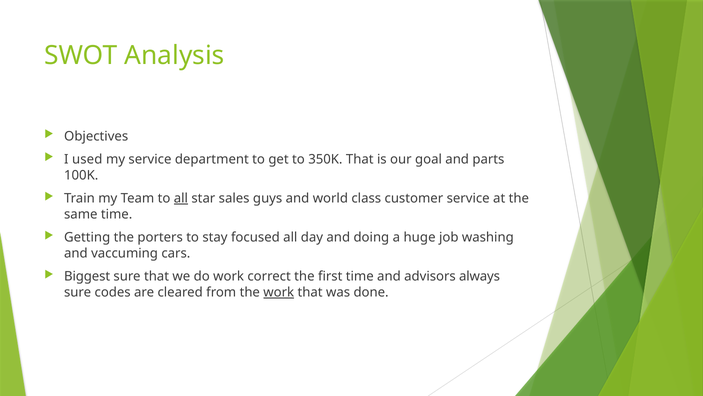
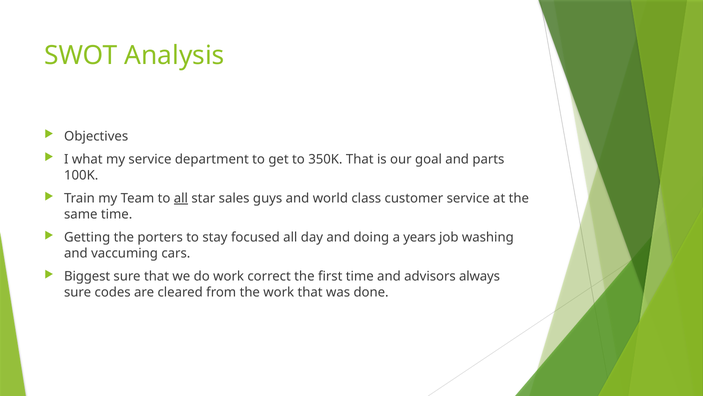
used: used -> what (87, 159)
huge: huge -> years (420, 237)
work underline: present -> none (279, 292)
